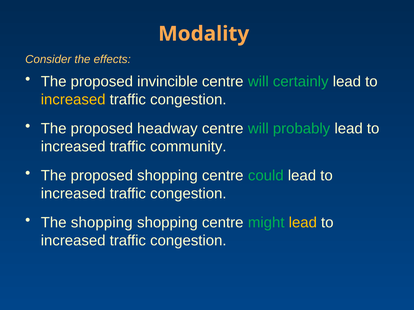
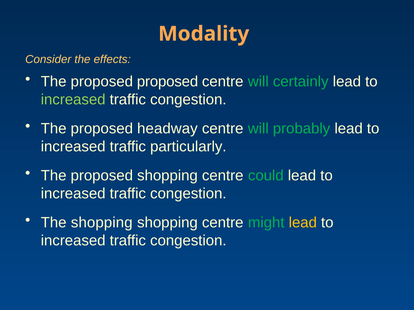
proposed invincible: invincible -> proposed (168, 82)
increased colour: yellow -> light green (73, 100)
community: community -> particularly (188, 147)
